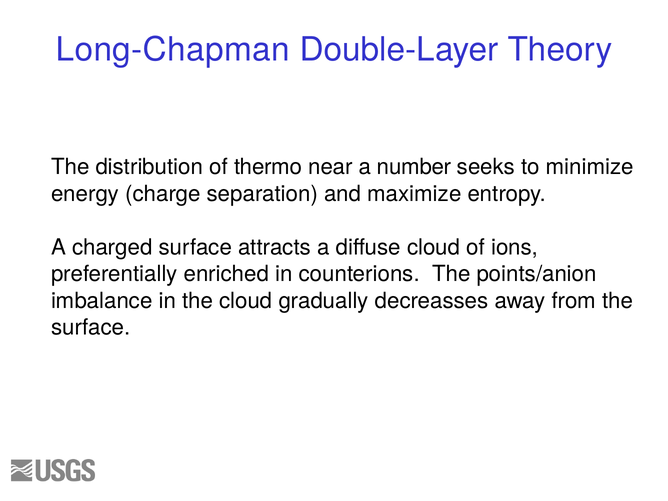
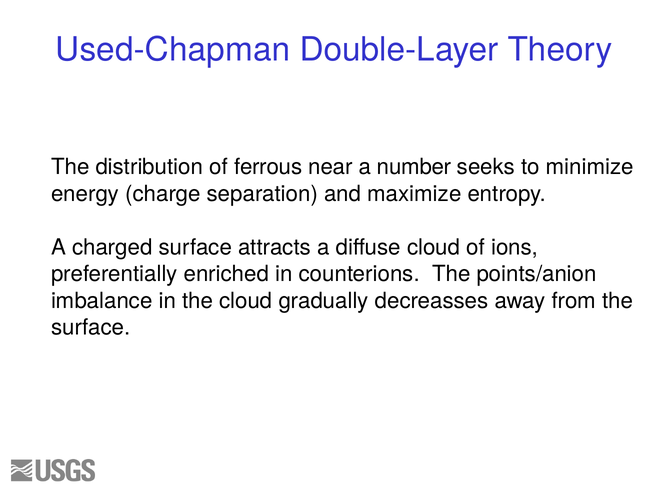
Long-Chapman: Long-Chapman -> Used-Chapman (173, 50)
thermo: thermo -> ferrous (268, 167)
